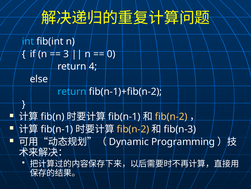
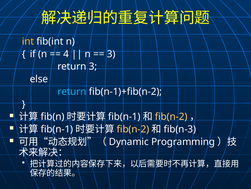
int colour: light blue -> yellow (28, 41)
3: 3 -> 4 (66, 54)
0: 0 -> 3 (111, 54)
return 4: 4 -> 3 (93, 66)
